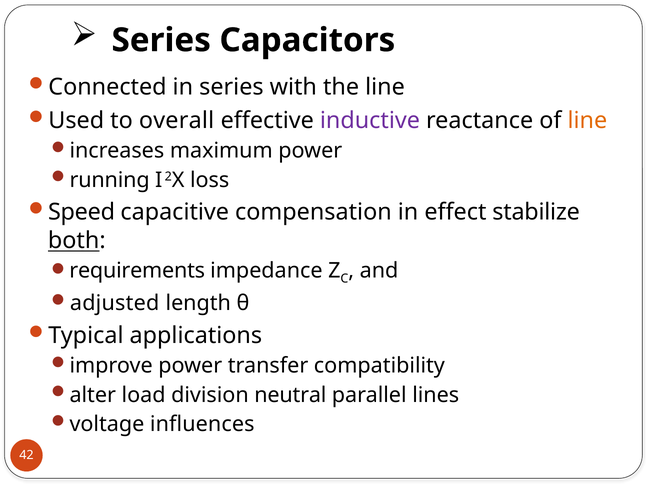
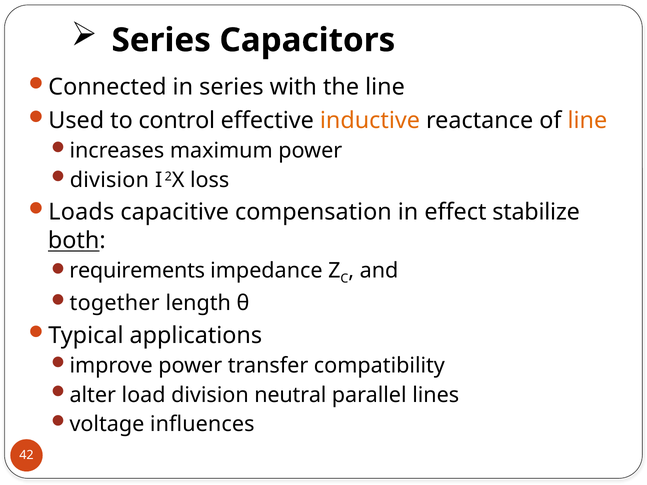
overall: overall -> control (177, 121)
inductive colour: purple -> orange (370, 121)
running: running -> division (109, 180)
Speed: Speed -> Loads (81, 212)
adjusted: adjusted -> together (115, 303)
